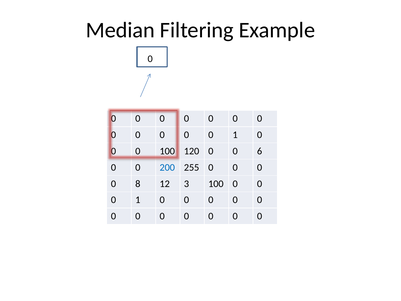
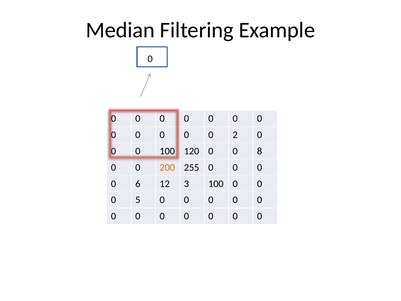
1: 1 -> 2 (235, 135)
6: 6 -> 8 (260, 151)
200 colour: blue -> orange (167, 167)
8: 8 -> 6 (138, 184)
1: 1 -> 5 (138, 200)
